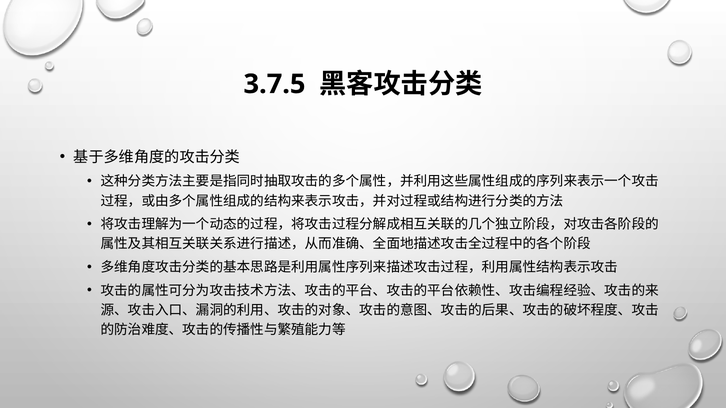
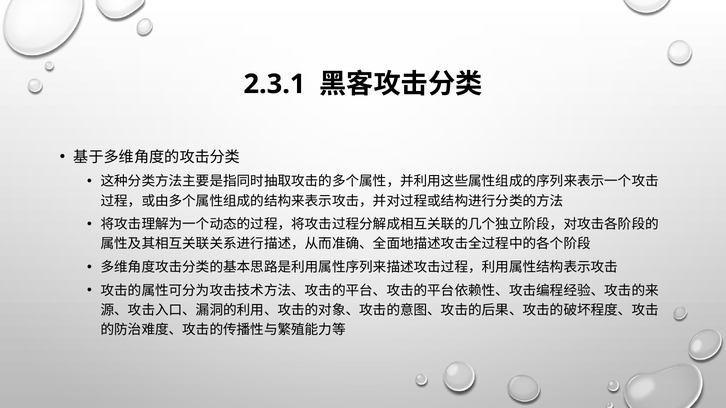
3.7.5: 3.7.5 -> 2.3.1 (274, 84)
